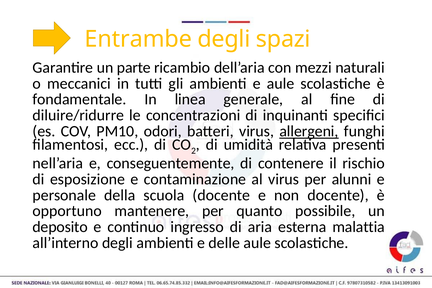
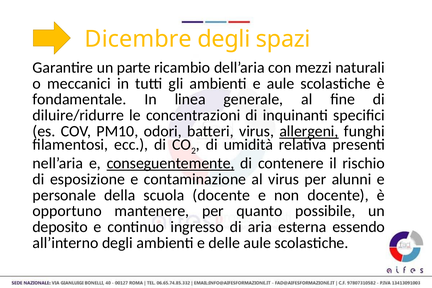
Entrambe: Entrambe -> Dicembre (138, 39)
conseguentemente underline: none -> present (171, 163)
malattia: malattia -> essendo (359, 227)
